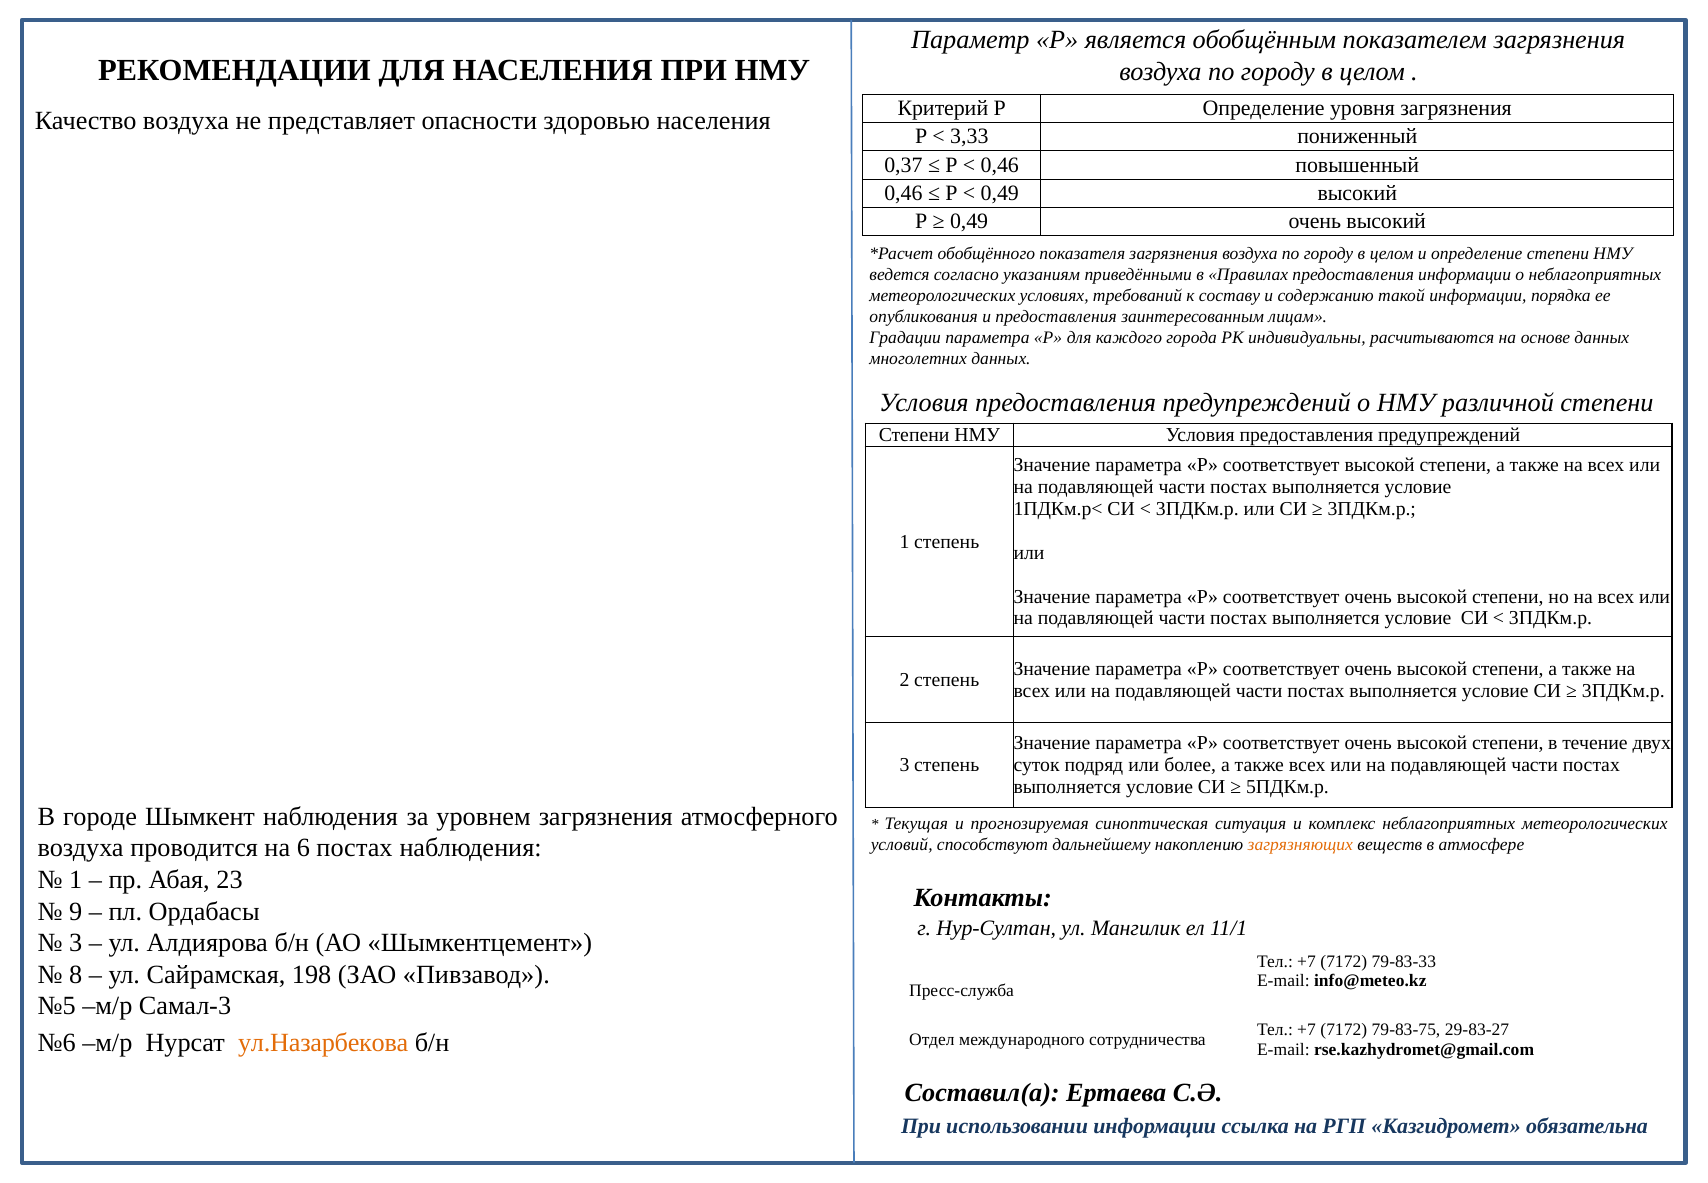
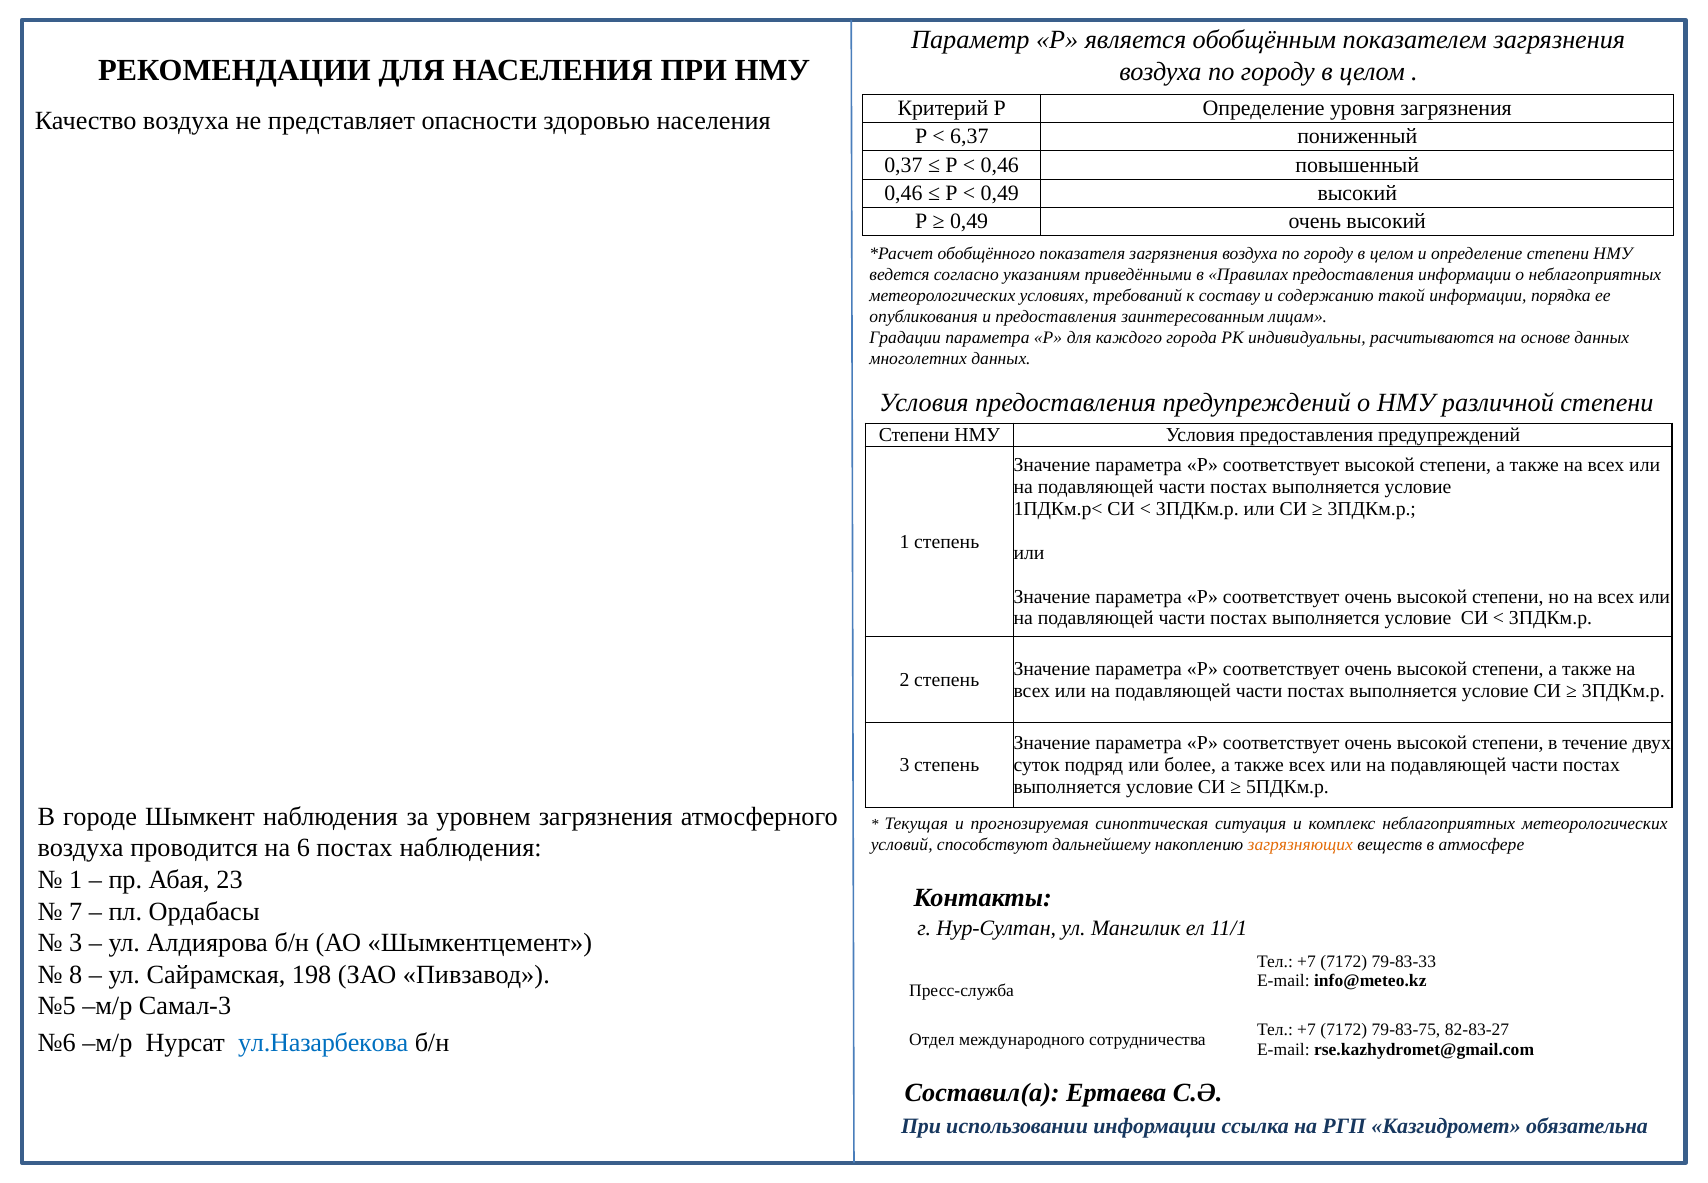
3,33: 3,33 -> 6,37 (969, 137)
9: 9 -> 7 (76, 911)
29-83-27: 29-83-27 -> 82-83-27 (1477, 1030)
ул.Назарбекова colour: orange -> blue (323, 1042)
